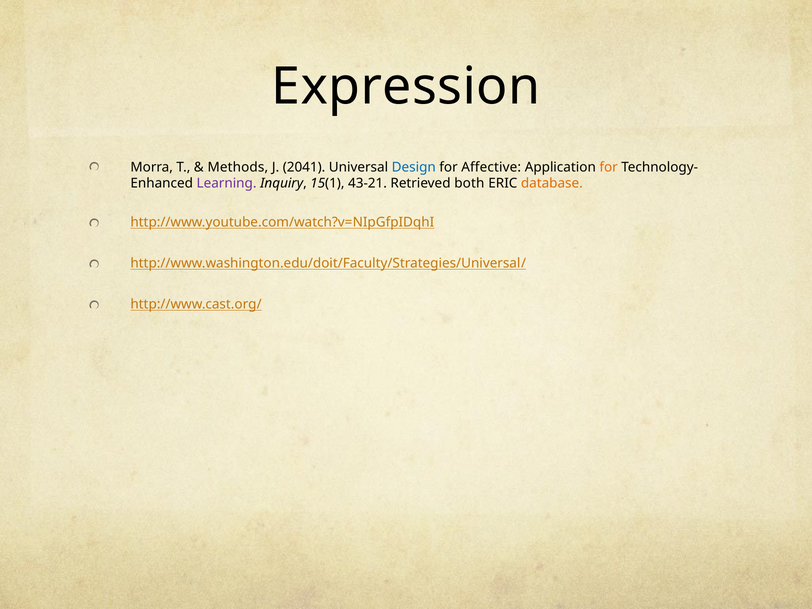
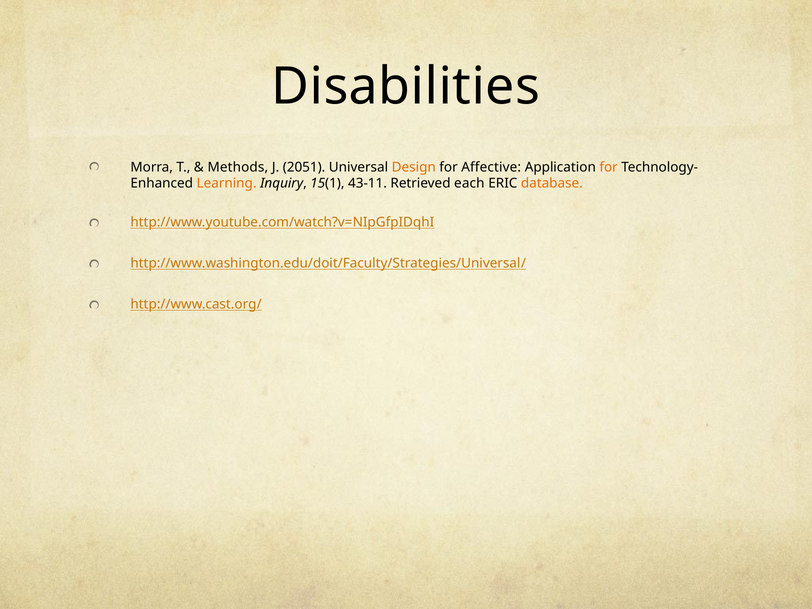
Expression: Expression -> Disabilities (406, 87)
2041: 2041 -> 2051 (304, 167)
Design colour: blue -> orange (414, 167)
Learning colour: purple -> orange (227, 183)
43-21: 43-21 -> 43-11 (367, 183)
both: both -> each (469, 183)
